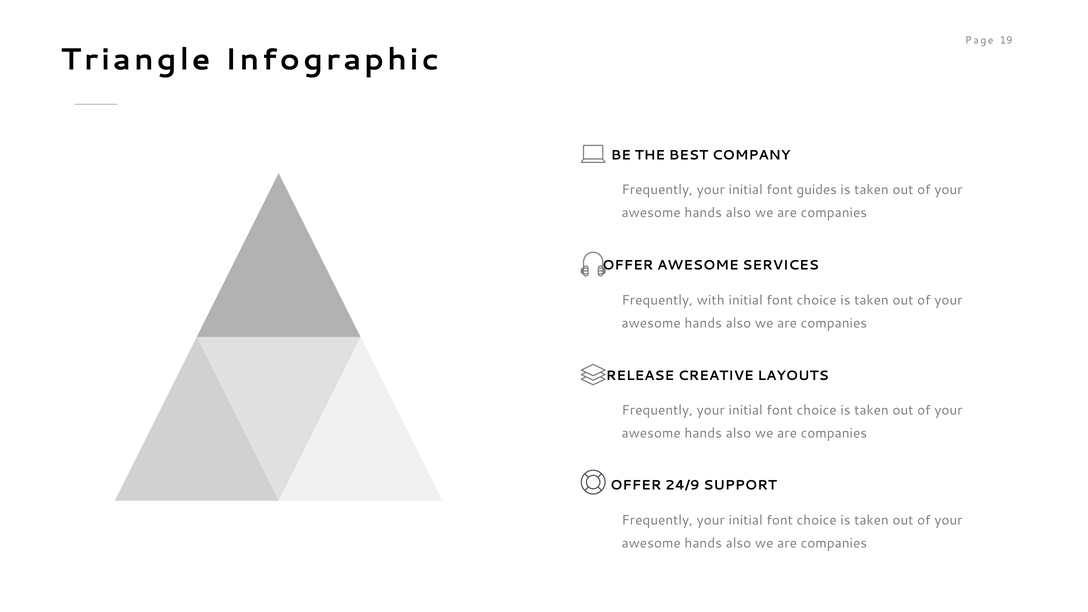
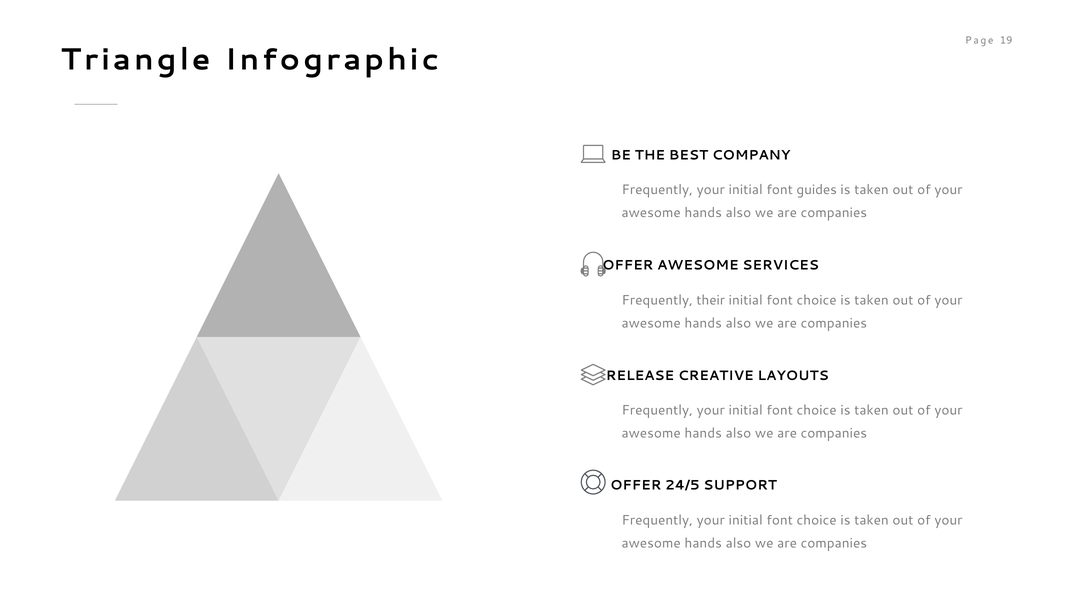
with: with -> their (711, 300)
24/9: 24/9 -> 24/5 (682, 486)
